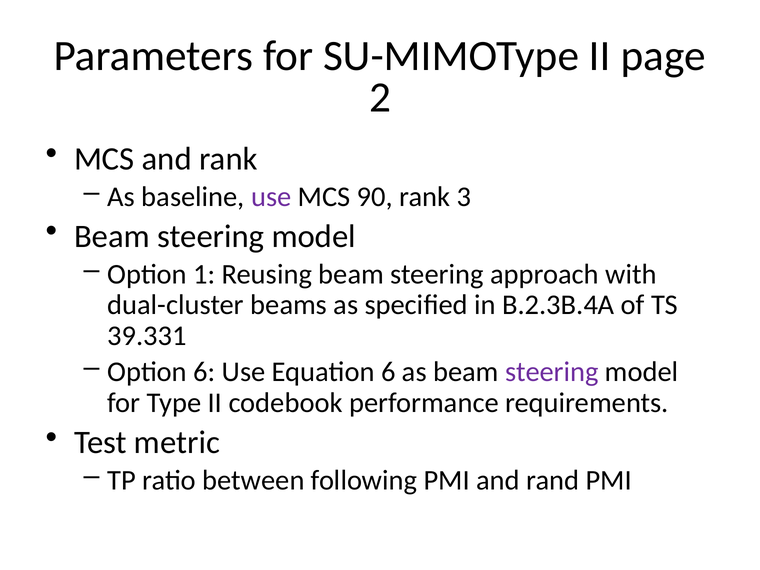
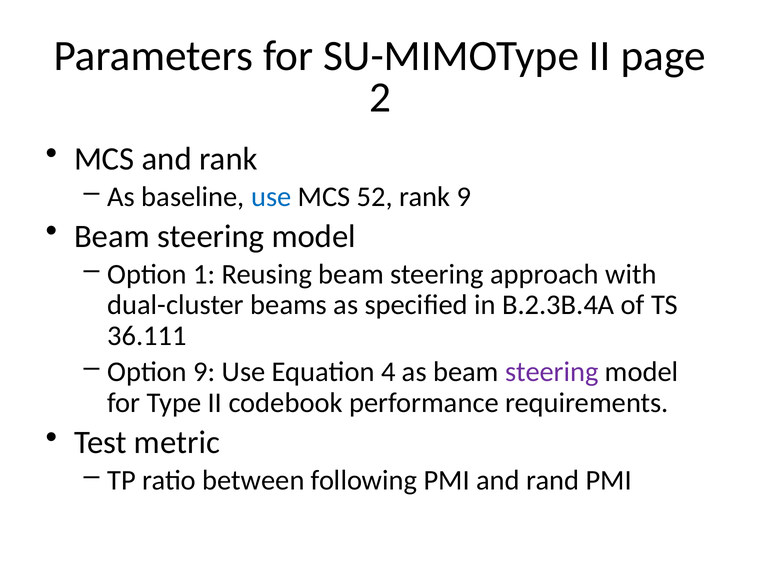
use colour: purple -> blue (271, 197)
90: 90 -> 52 (375, 197)
rank 3: 3 -> 9 (464, 197)
39.331: 39.331 -> 36.111 (147, 336)
Option 6: 6 -> 9 (204, 372)
Equation 6: 6 -> 4 (388, 372)
